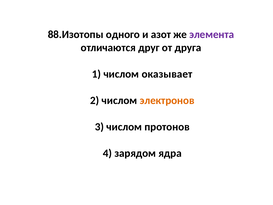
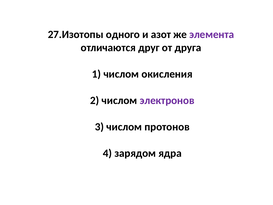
88.Изотопы: 88.Изотопы -> 27.Изотопы (76, 34)
оказывает: оказывает -> окисления (167, 74)
электронов colour: orange -> purple (167, 100)
